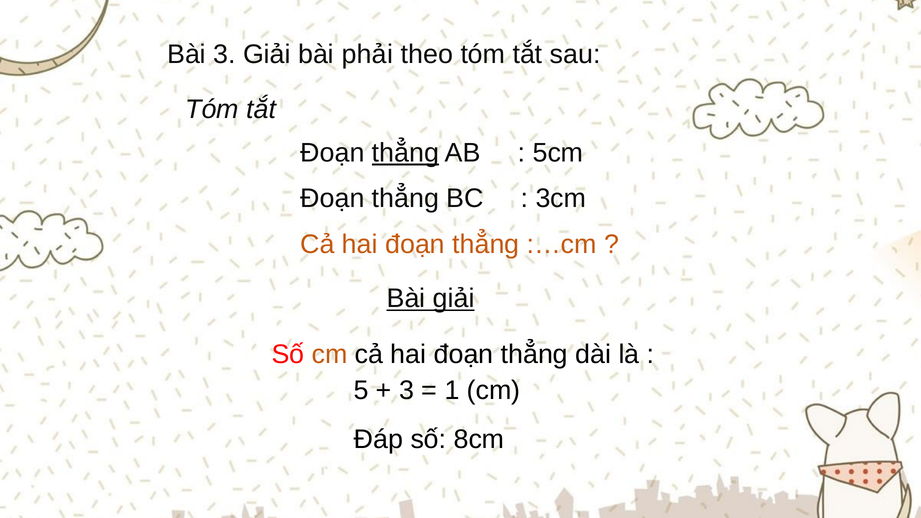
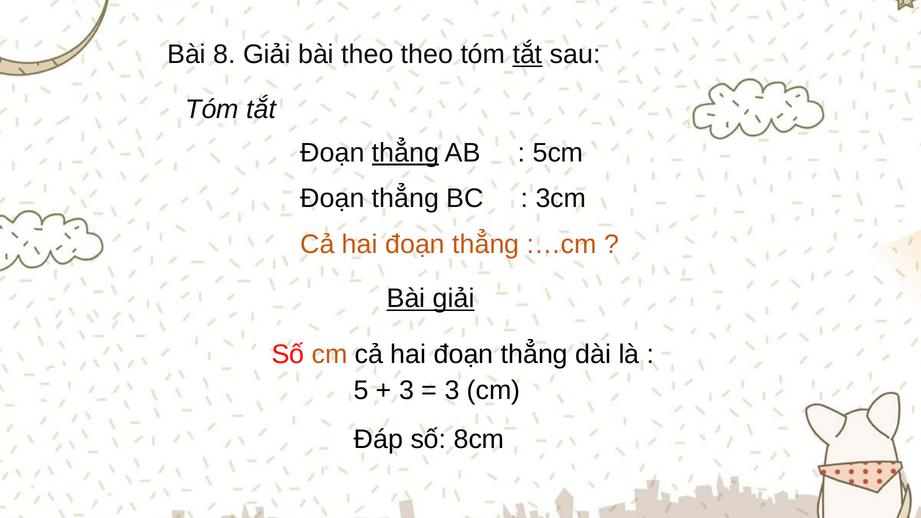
Bài 3: 3 -> 8 (225, 55)
bài phải: phải -> theo (368, 55)
tắt underline: none -> present (528, 55)
1: 1 -> 3 (452, 390)
